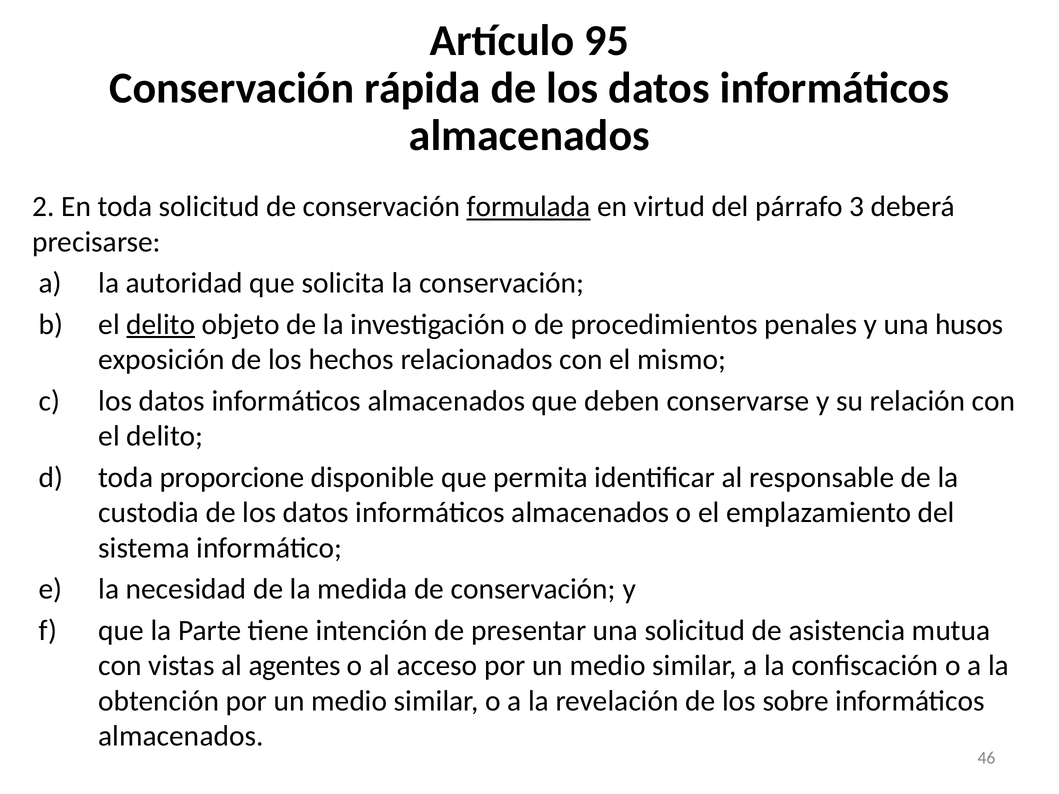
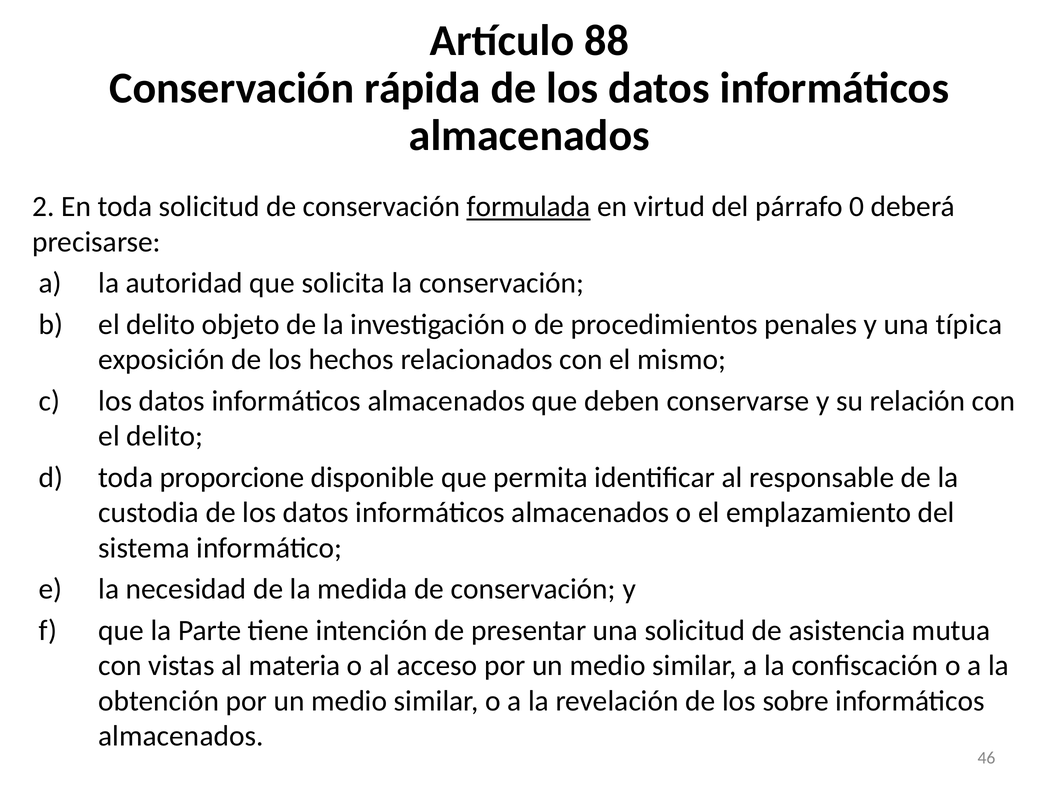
95: 95 -> 88 (607, 40)
3: 3 -> 0 (857, 207)
delito underline: present -> none (161, 325)
husos: husos -> típica (969, 325)
agentes: agentes -> materia (295, 666)
